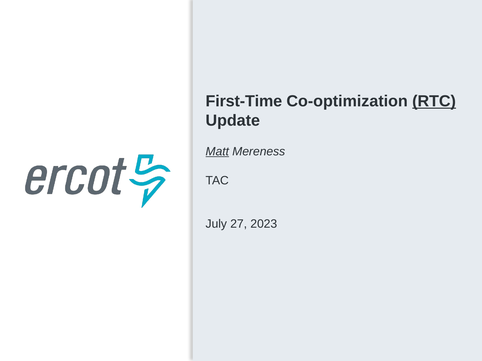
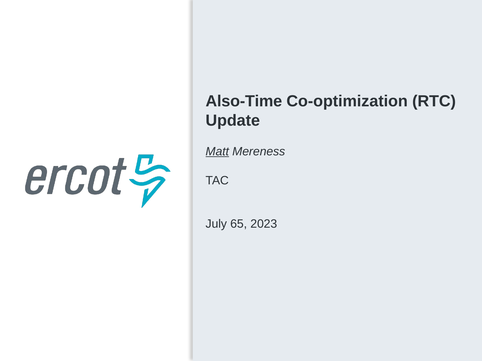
First-Time: First-Time -> Also-Time (244, 101)
RTC underline: present -> none (434, 101)
27: 27 -> 65 (239, 224)
